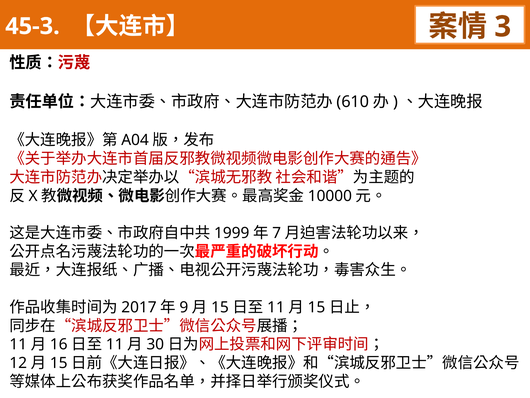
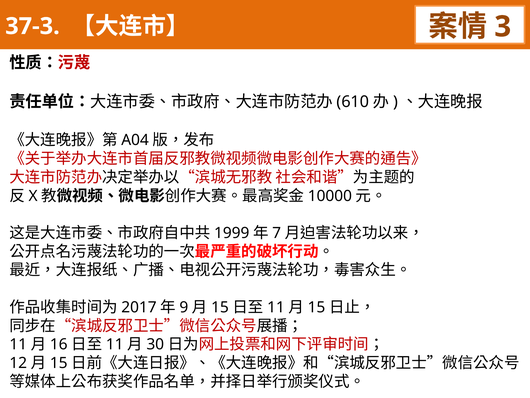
45-3: 45-3 -> 37-3 (32, 26)
